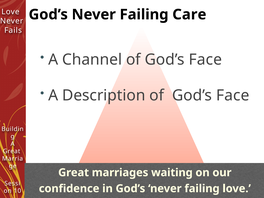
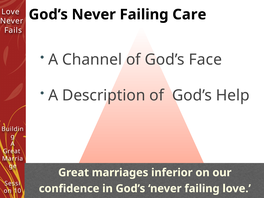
Description of God’s Face: Face -> Help (233, 95)
waiting: waiting -> inferior (172, 173)
